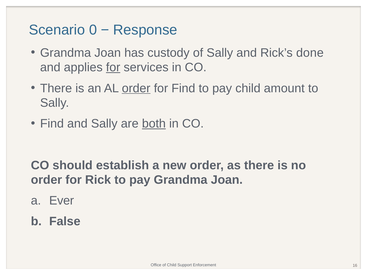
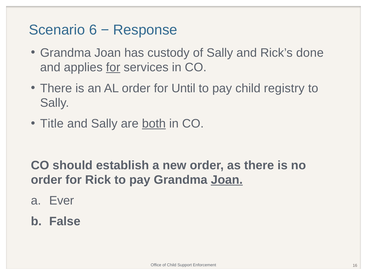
0: 0 -> 6 (93, 30)
order underline: present -> none (136, 88)
for Find: Find -> Until (183, 88)
amount: amount -> registry (284, 88)
Find: Find -> Title (52, 124)
Joan underline: none -> present (227, 180)
